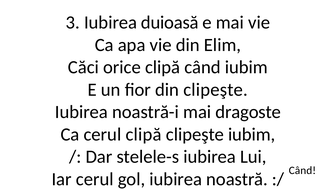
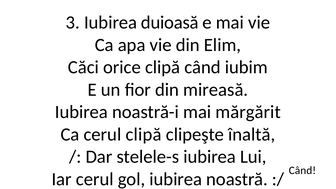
din clipeşte: clipeşte -> mireasă (216, 90)
dragoste: dragoste -> mărgărit (248, 112)
clipeşte iubim: iubim -> înaltă (252, 134)
